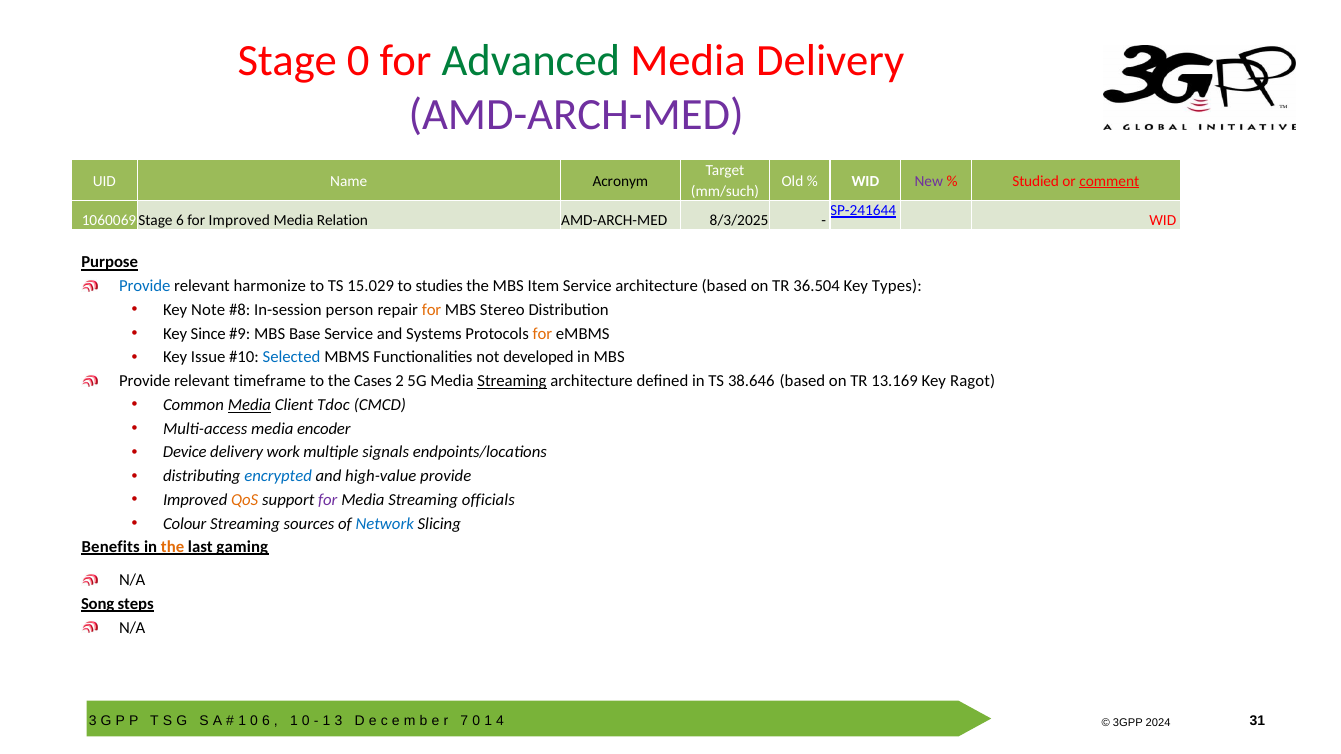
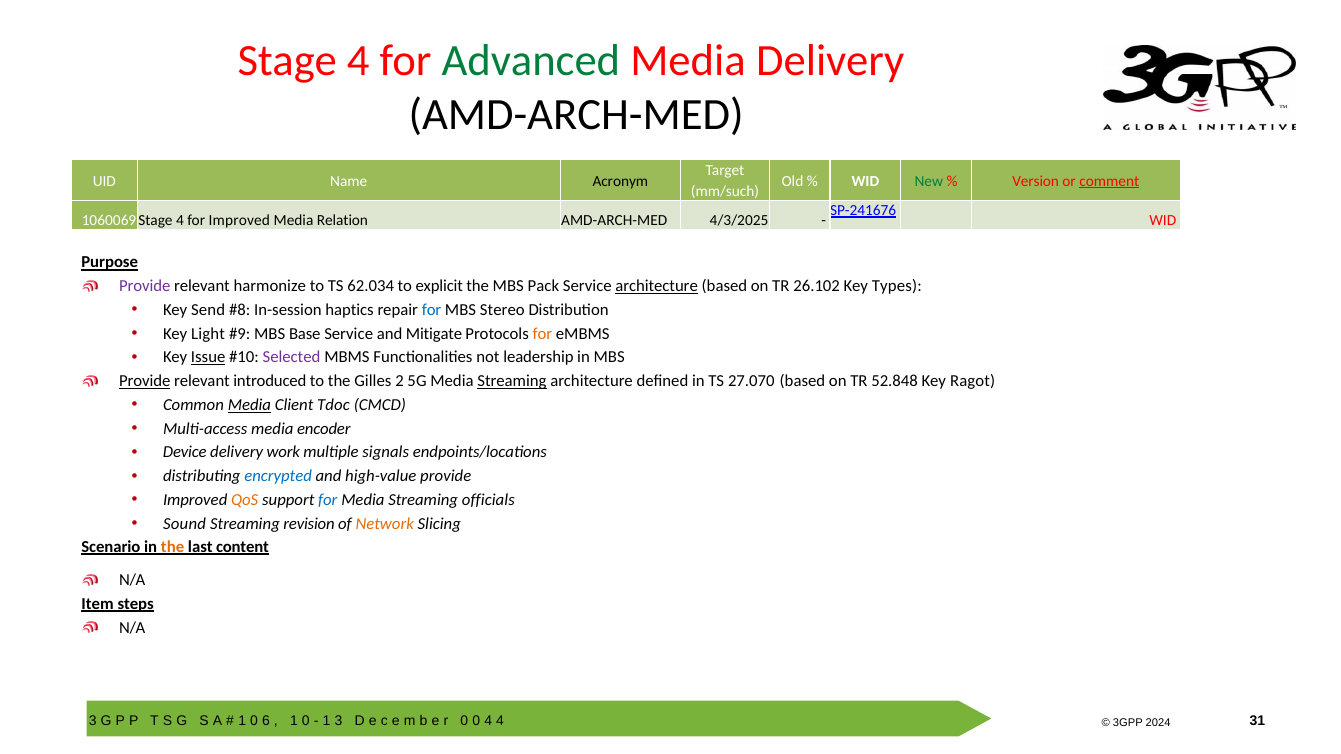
Stage 0: 0 -> 4 (358, 61)
AMD-ARCH-MED colour: purple -> black (576, 114)
New colour: purple -> green (929, 181)
Studied: Studied -> Version (1036, 181)
SP-241644: SP-241644 -> SP-241676 (863, 210)
6: 6 -> 4 (180, 220)
8/3/2025: 8/3/2025 -> 4/3/2025 (739, 220)
Provide colour: blue -> purple (145, 286)
15.029: 15.029 -> 62.034 (371, 286)
studies: studies -> explicit (439, 286)
Item: Item -> Pack (543, 286)
architecture underline: none -> present (657, 286)
36.504: 36.504 -> 26.102 (817, 286)
Note: Note -> Send (208, 310)
person: person -> haptics (350, 310)
for colour: orange -> blue (432, 310)
Since: Since -> Light (208, 334)
Systems: Systems -> Mitigate (434, 334)
Issue underline: none -> present (208, 358)
Selected colour: blue -> purple (291, 358)
developed: developed -> leadership (538, 358)
Provide underline: none -> present (145, 381)
timeframe: timeframe -> introduced (270, 381)
Cases: Cases -> Gilles (373, 381)
38.646: 38.646 -> 27.070 (751, 381)
13.169: 13.169 -> 52.848 (895, 381)
for colour: purple -> blue (328, 500)
Colour: Colour -> Sound (185, 524)
sources: sources -> revision (309, 524)
Network colour: blue -> orange (385, 524)
Benefits: Benefits -> Scenario (111, 547)
gaming: gaming -> content (242, 547)
Song: Song -> Item (98, 604)
7: 7 -> 0 (464, 721)
1: 1 -> 4 (488, 721)
